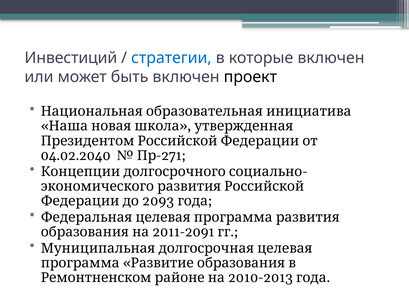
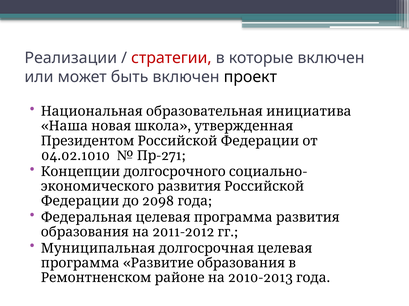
Инвестиций: Инвестиций -> Реализации (71, 58)
стратегии colour: blue -> red (171, 58)
04.02.2040: 04.02.2040 -> 04.02.1010 (76, 156)
2093: 2093 -> 2098 (158, 202)
2011-2091: 2011-2091 -> 2011-2012 (183, 233)
